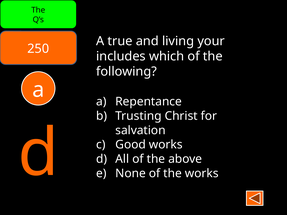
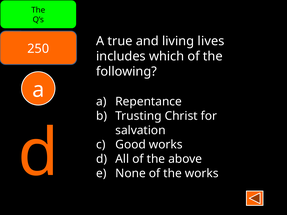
your: your -> lives (211, 41)
